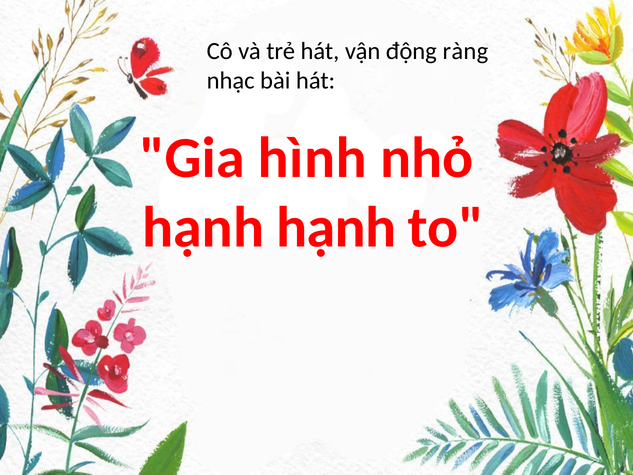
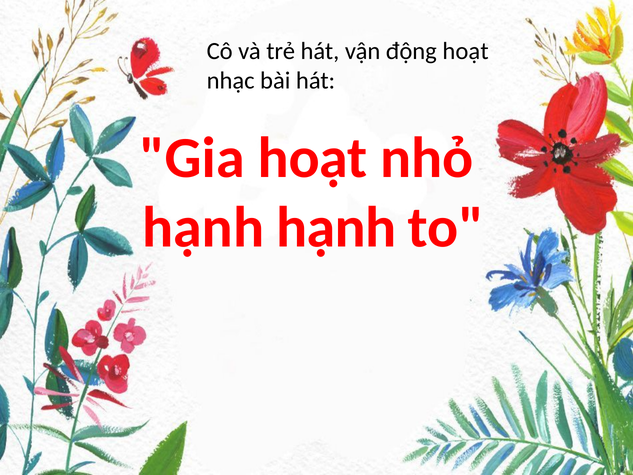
động ràng: ràng -> hoạt (466, 51)
Gia hình: hình -> hoạt (313, 158)
